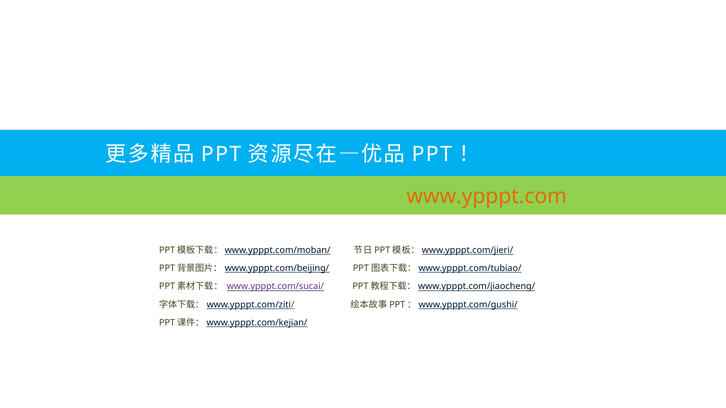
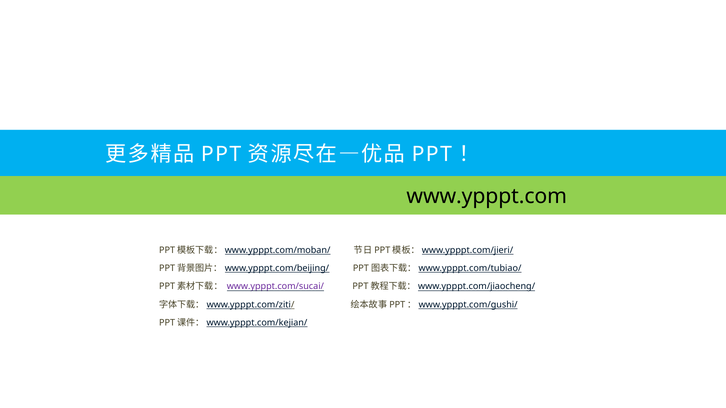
www.ypppt.com colour: orange -> black (487, 197)
